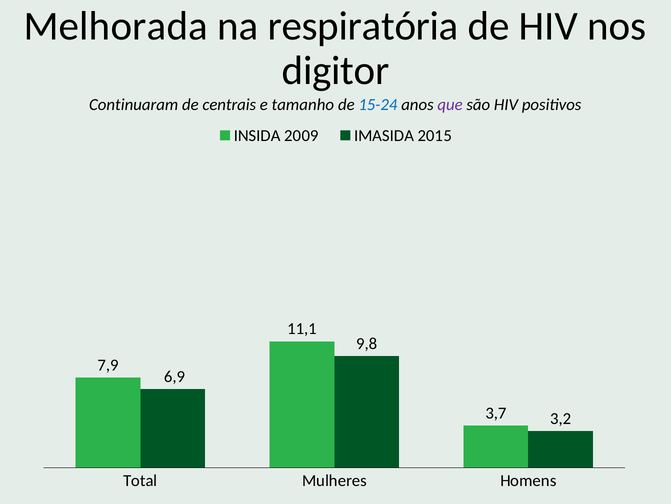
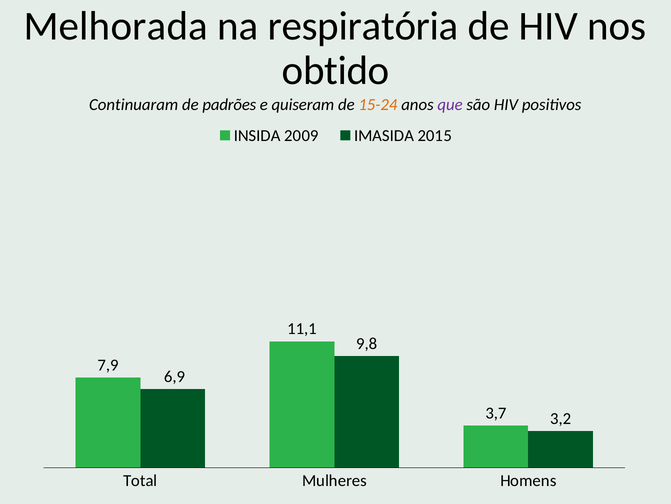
digitor: digitor -> obtido (336, 71)
centrais: centrais -> padrões (229, 105)
tamanho: tamanho -> quiseram (303, 105)
15-24 colour: blue -> orange (378, 105)
